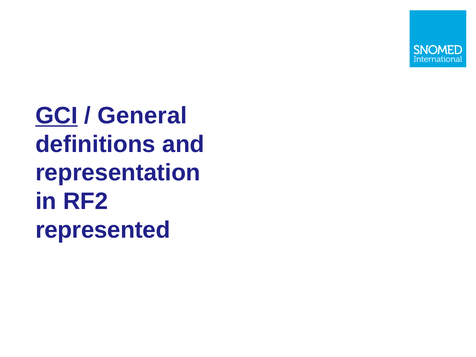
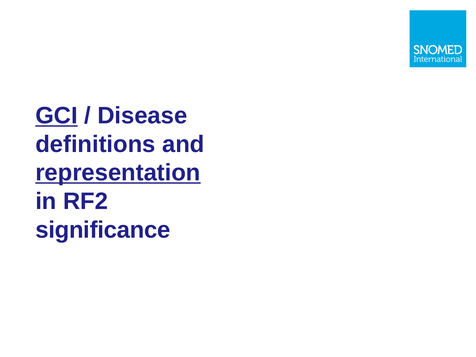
General: General -> Disease (142, 116)
representation underline: none -> present (118, 173)
represented: represented -> significance (103, 230)
